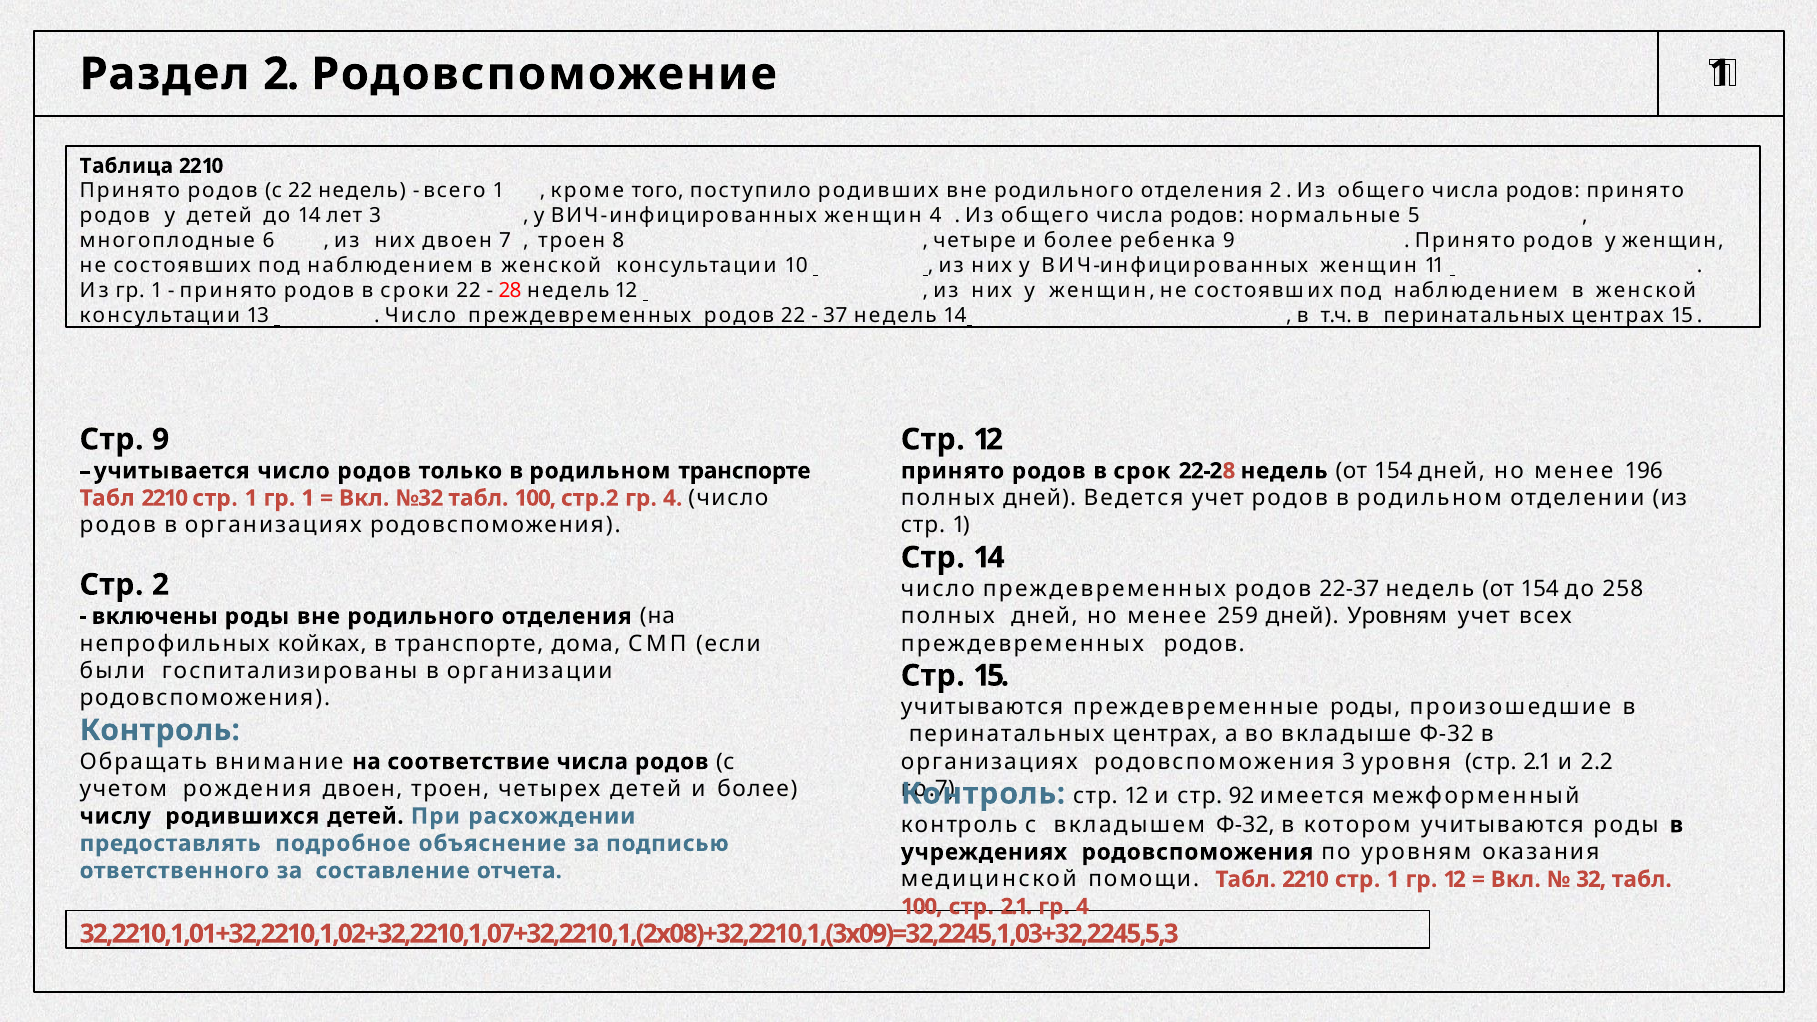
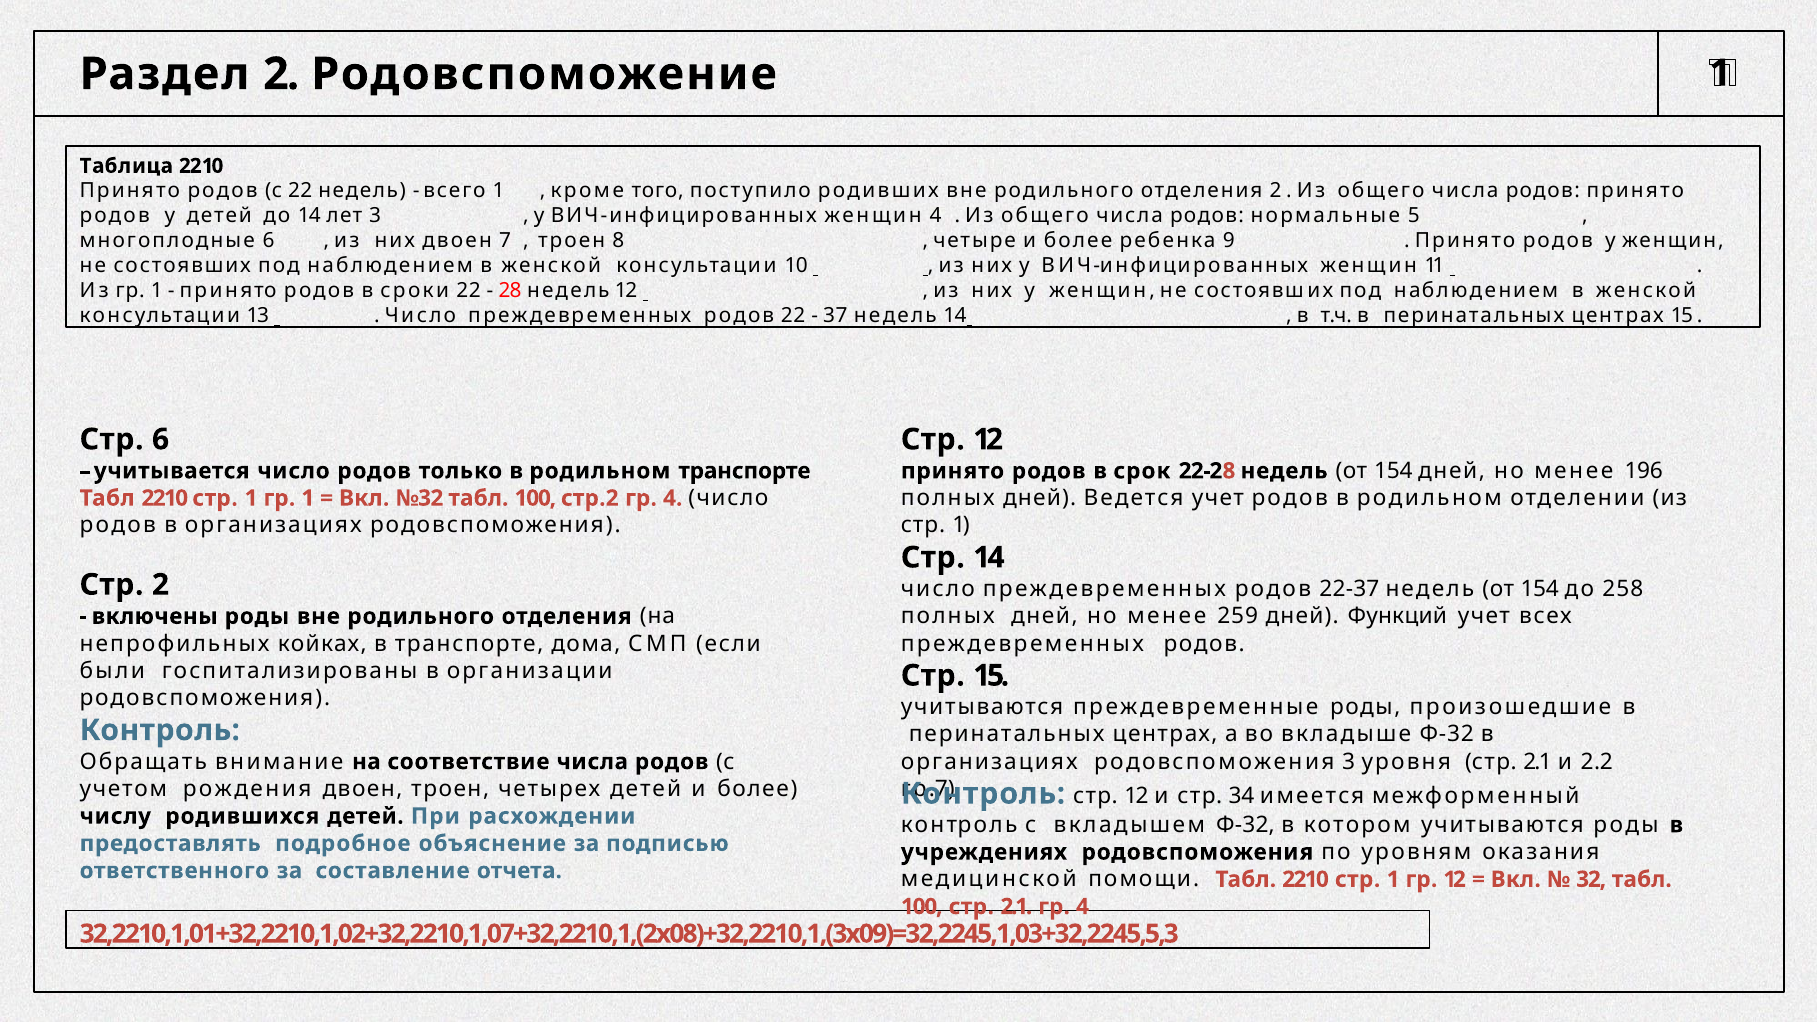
Стр 9: 9 -> 6 (161, 439)
дней Уровням: Уровням -> Функций (1397, 616)
92: 92 -> 34 (1241, 796)
